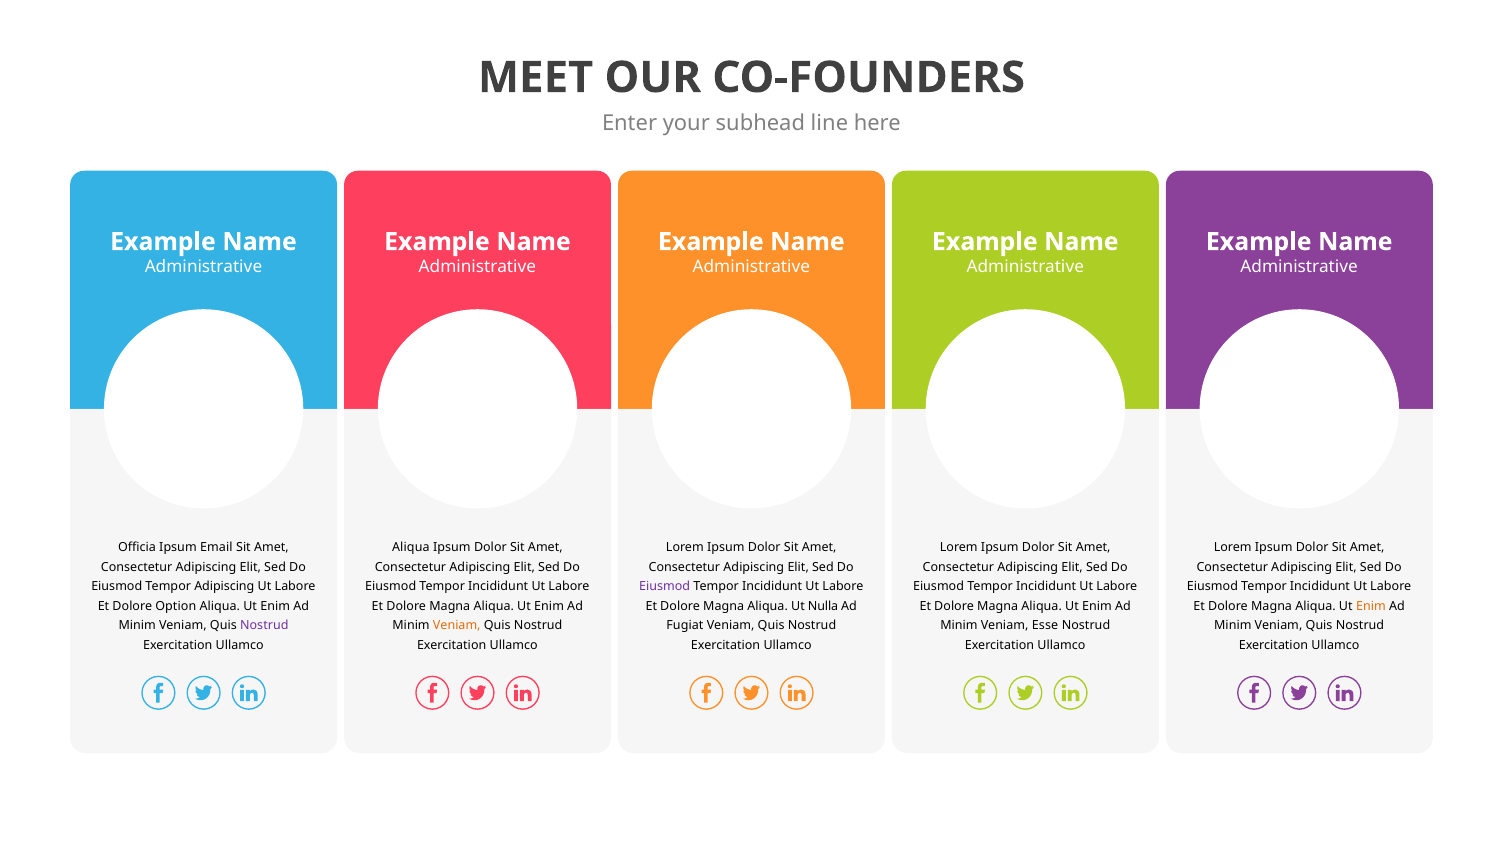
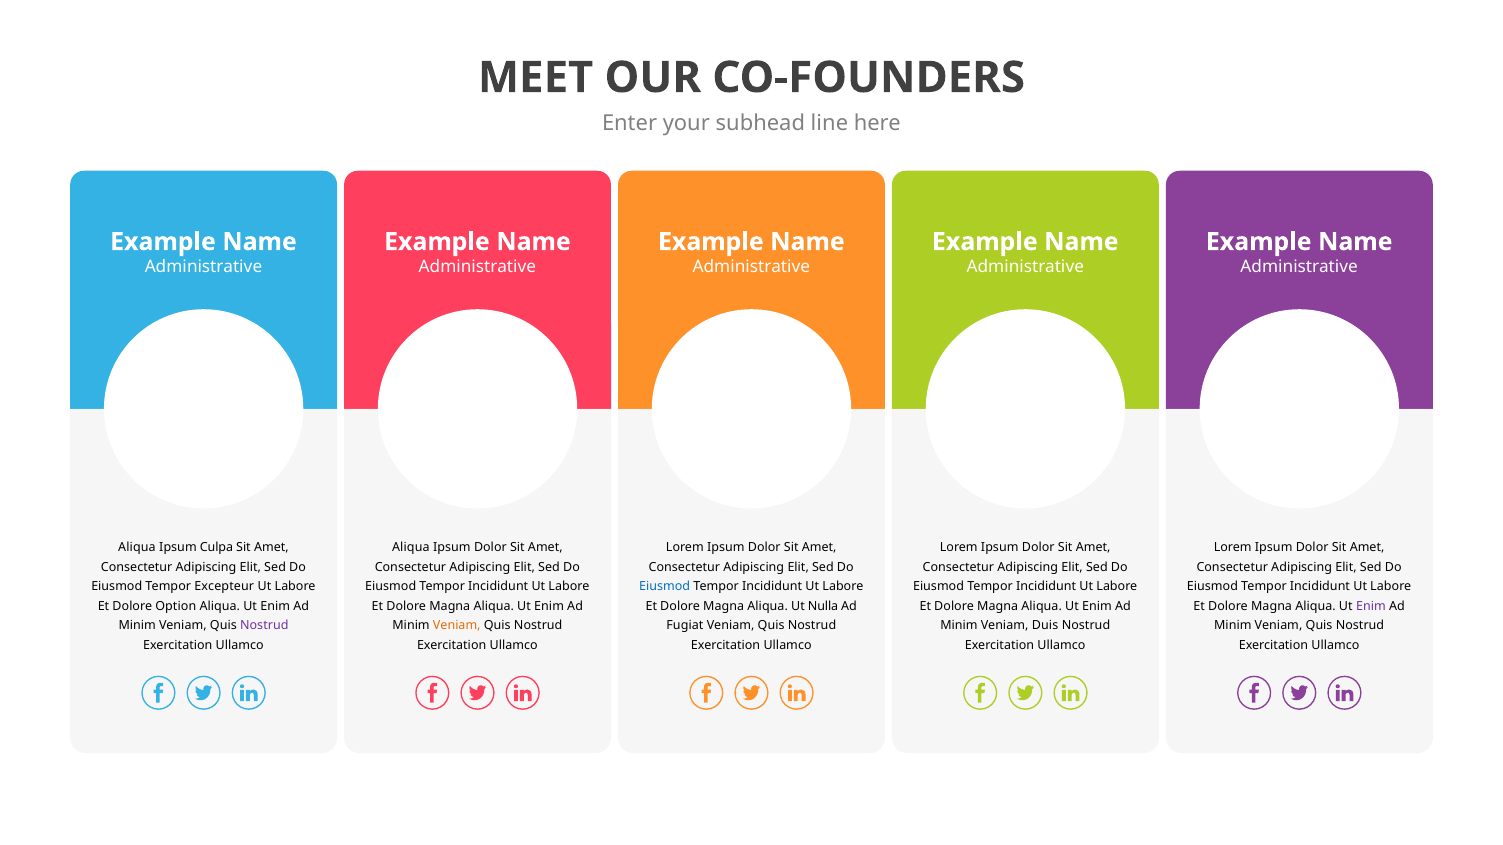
Officia: Officia -> Aliqua (137, 548)
Email: Email -> Culpa (217, 548)
Tempor Adipiscing: Adipiscing -> Excepteur (224, 587)
Eiusmod colour: purple -> blue (665, 587)
Enim colour: orange -> purple (1371, 606)
Esse: Esse -> Duis (1045, 626)
